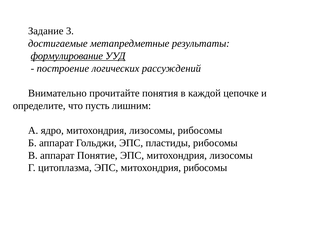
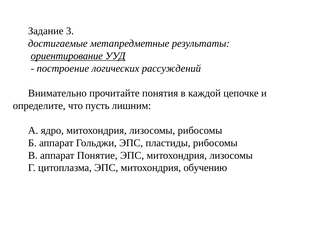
формулирование: формулирование -> ориентирование (67, 56)
митохондрия рибосомы: рибосомы -> обучению (205, 168)
